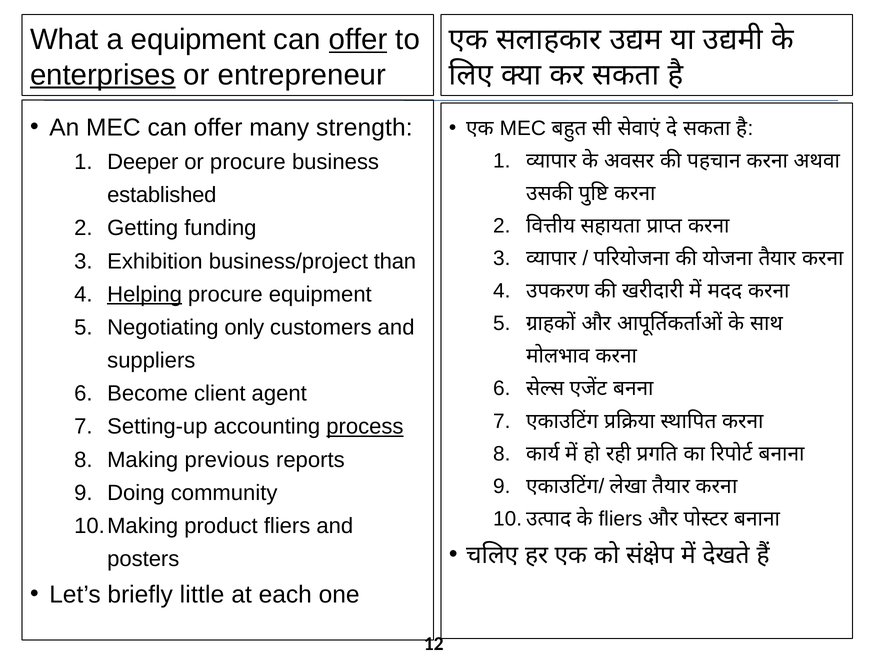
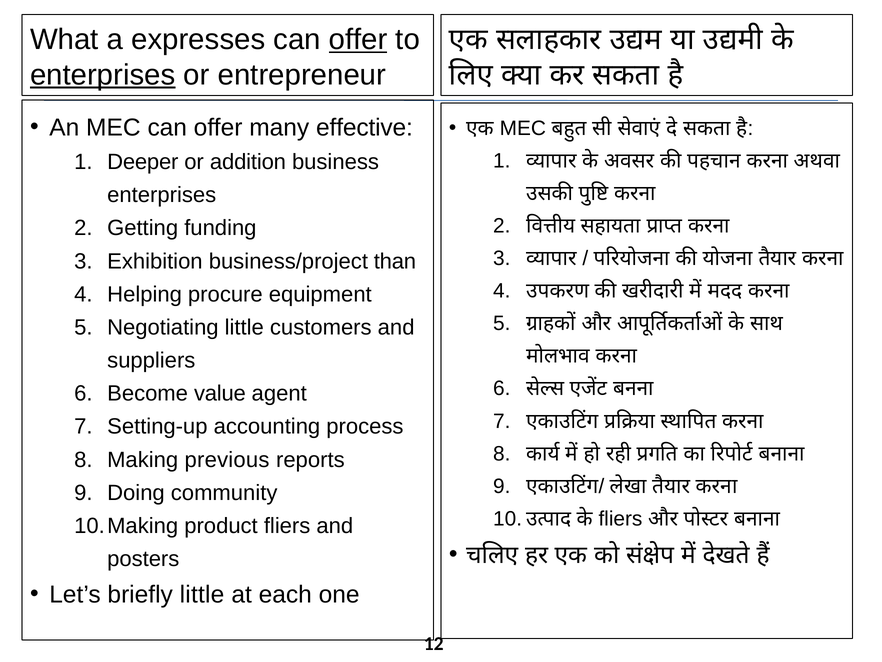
a equipment: equipment -> expresses (198, 39)
strength: strength -> effective (365, 128)
or procure: procure -> addition (248, 162)
established: established -> enterprises (162, 195)
Helping underline: present -> none (145, 294)
Negotiating only: only -> little (244, 327)
client: client -> value (220, 393)
process underline: present -> none (365, 426)
